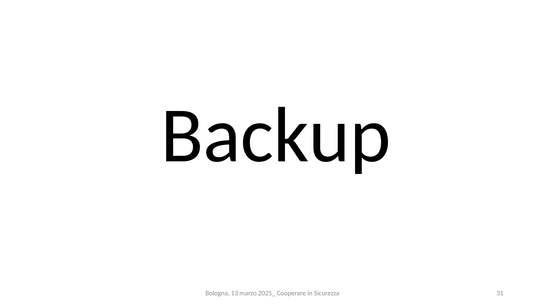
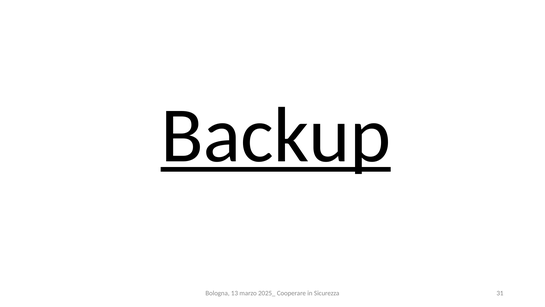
Backup underline: none -> present (276, 135)
